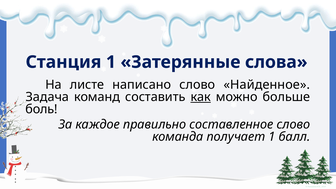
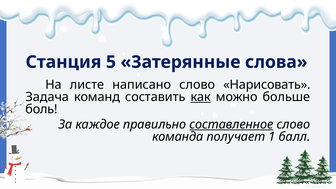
Станция 1: 1 -> 5 (111, 62)
Найденное: Найденное -> Нарисовать (267, 85)
составленное underline: none -> present (231, 125)
